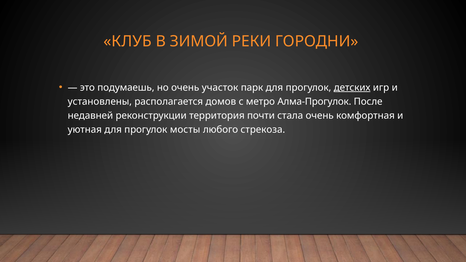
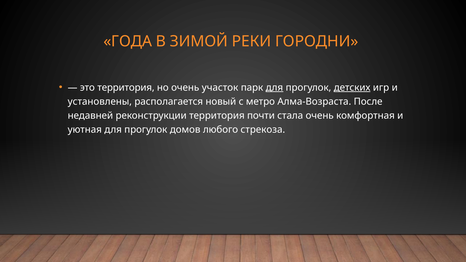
КЛУБ: КЛУБ -> ГОДА (128, 41)
это подумаешь: подумаешь -> территория (126, 88)
для underline: none -> present (274, 88)
домов: домов -> новый (221, 102)
Алма-Прогулок: Алма-Прогулок -> Алма-Возраста (314, 102)
мосты: мосты -> домов (185, 130)
